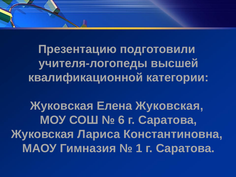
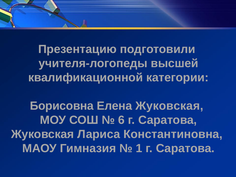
Жуковская: Жуковская -> Борисовна (62, 106)
